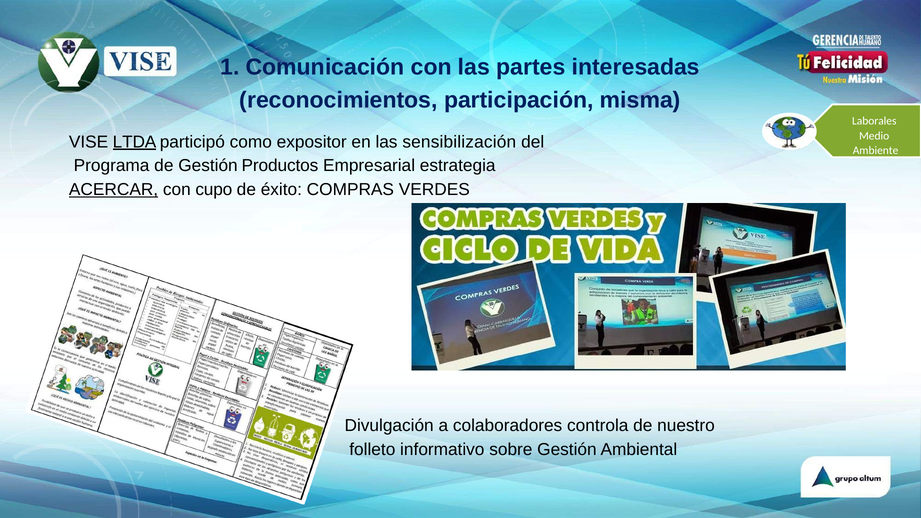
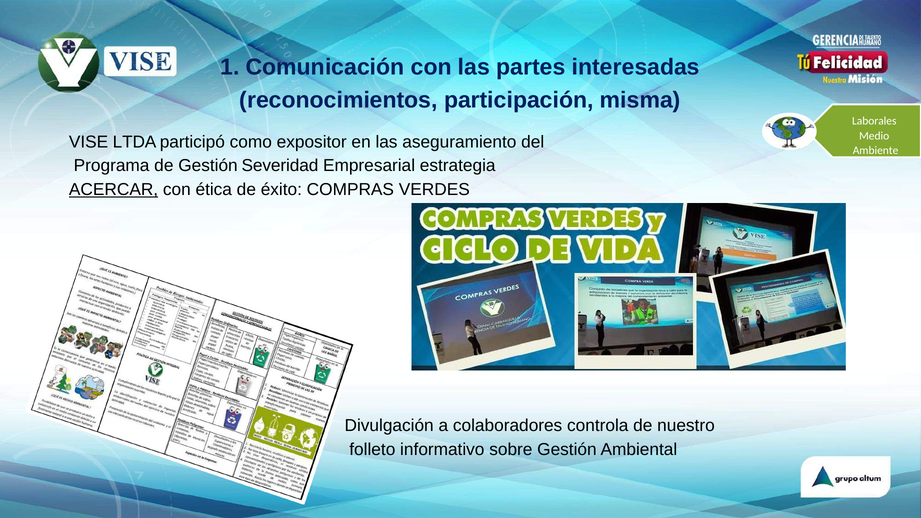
LTDA underline: present -> none (135, 142)
sensibilización: sensibilización -> aseguramiento (459, 142)
Productos: Productos -> Severidad (280, 166)
cupo: cupo -> ética (214, 189)
